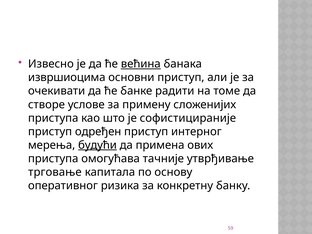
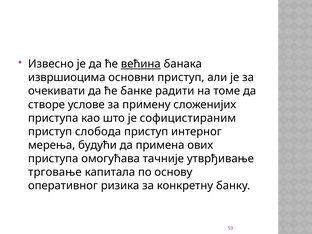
софистицираније: софистицираније -> софицистираним (188, 118)
одређен: одређен -> слобода (98, 132)
будући underline: present -> none (97, 145)
